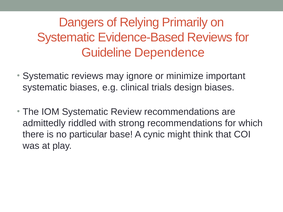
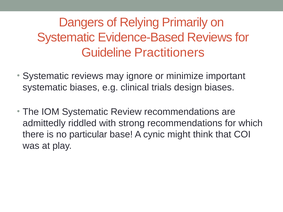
Dependence: Dependence -> Practitioners (169, 53)
